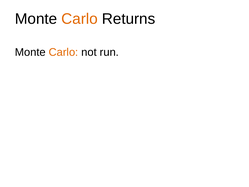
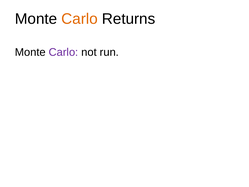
Carlo colour: orange -> purple (63, 52)
